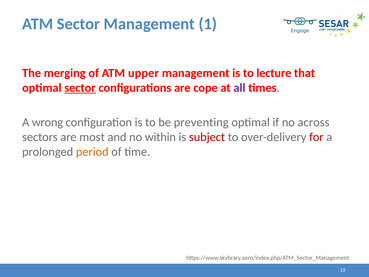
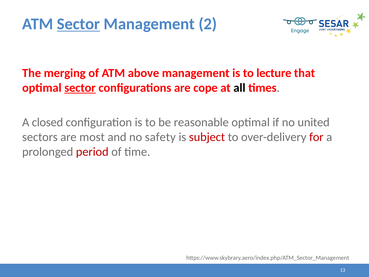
Sector underline: none -> present (78, 24)
1: 1 -> 2 (208, 24)
upper: upper -> above (143, 73)
all colour: purple -> black (239, 88)
wrong: wrong -> closed (47, 122)
preventing: preventing -> reasonable (201, 122)
across: across -> united (314, 122)
within: within -> safety (160, 137)
period colour: orange -> red (92, 152)
